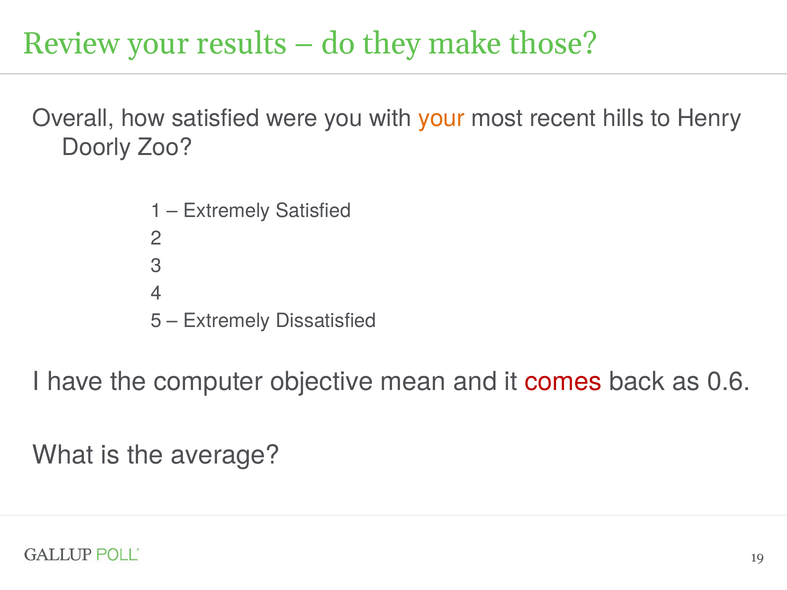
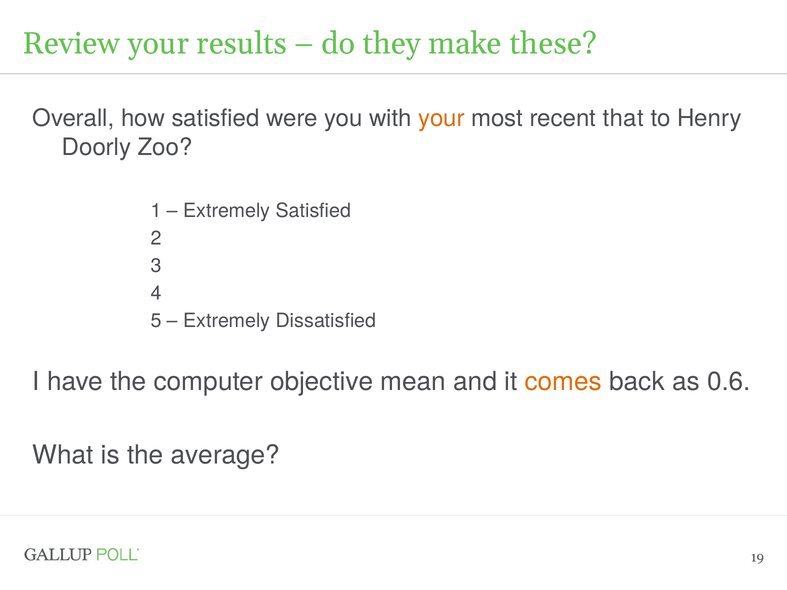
those: those -> these (553, 43)
hills: hills -> that (623, 118)
comes colour: red -> orange (563, 382)
